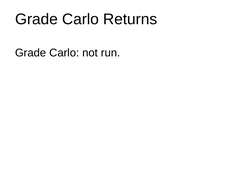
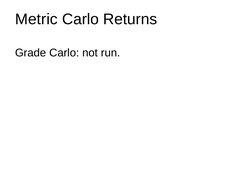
Grade: Grade -> Metric (36, 19)
